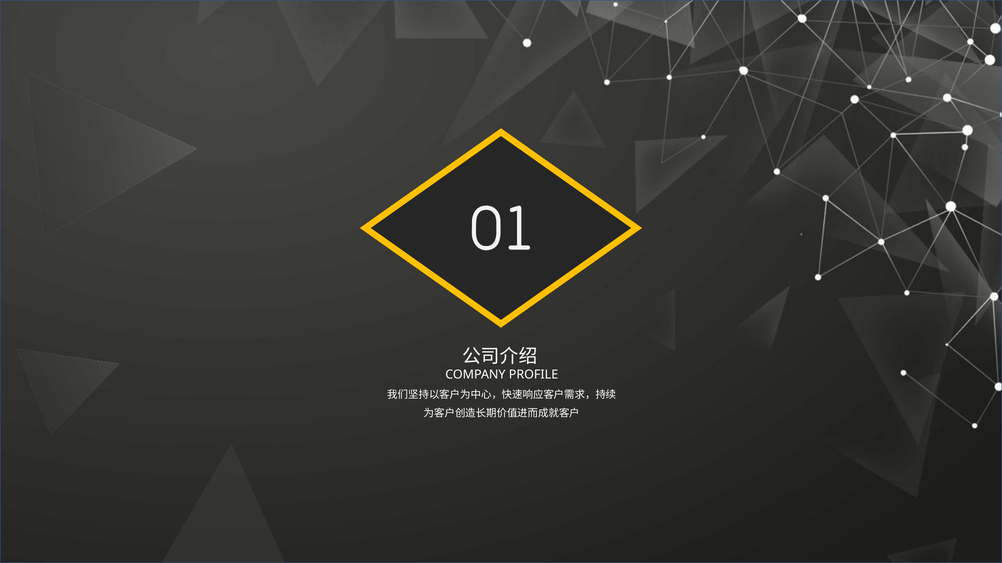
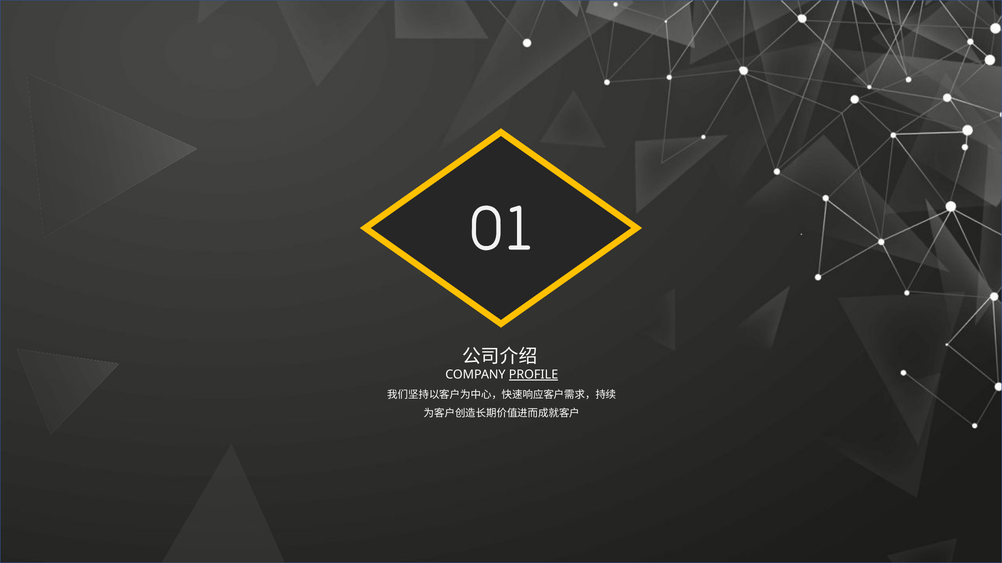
PROFILE underline: none -> present (534, 375)
